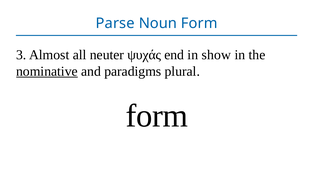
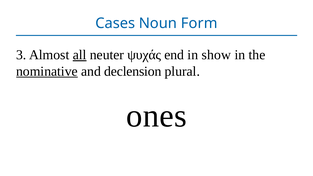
Parse: Parse -> Cases (115, 23)
all underline: none -> present (80, 55)
paradigms: paradigms -> declension (133, 71)
form: form -> ones (157, 116)
